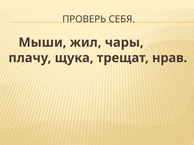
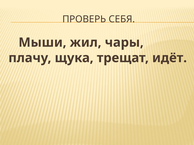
нрав: нрав -> идёт (170, 58)
